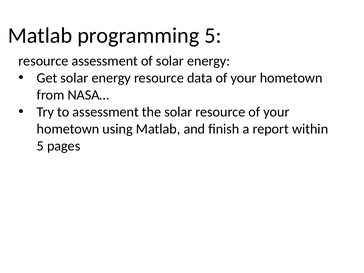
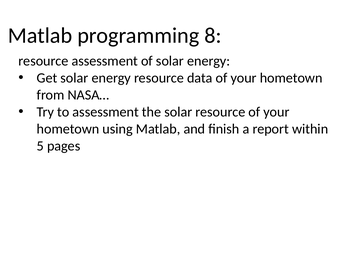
programming 5: 5 -> 8 (213, 35)
